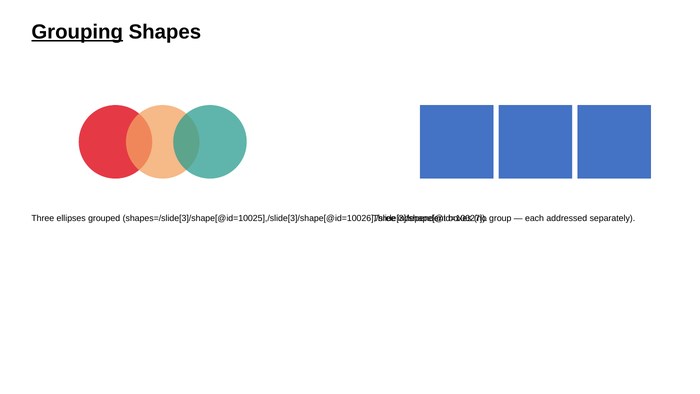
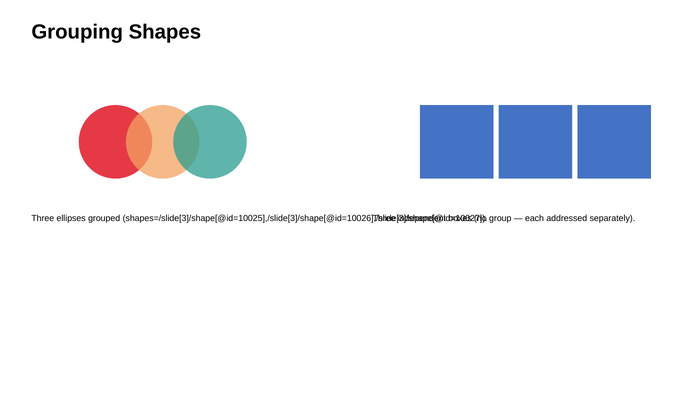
Grouping underline: present -> none (77, 32)
